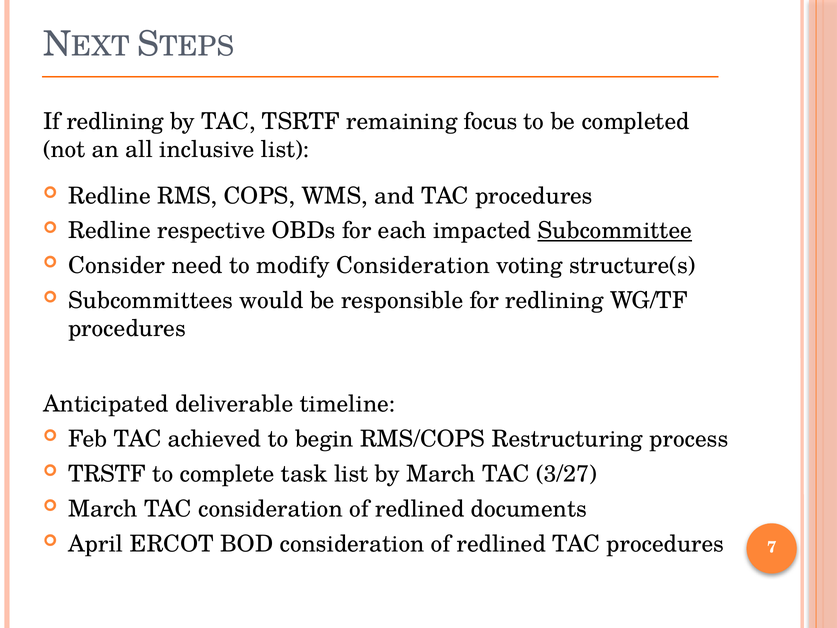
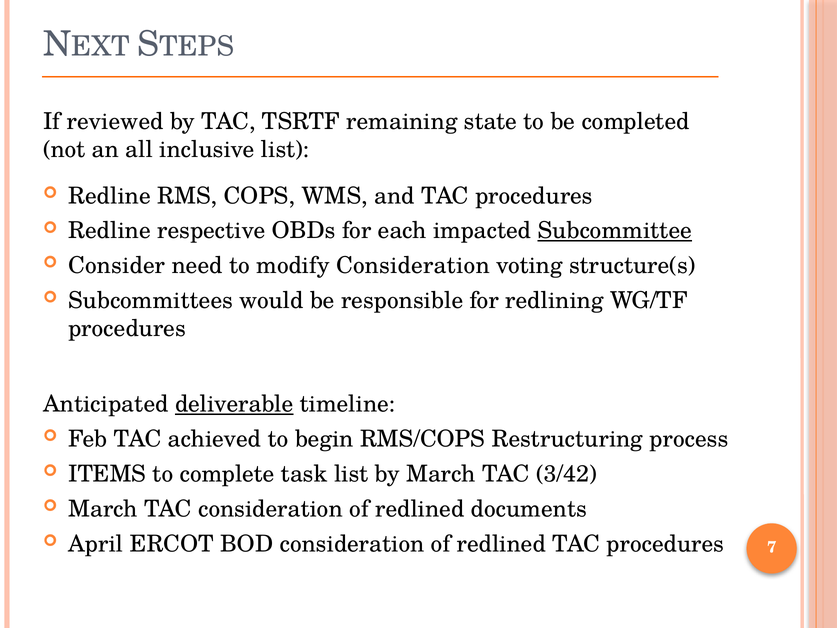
If redlining: redlining -> reviewed (115, 122)
focus: focus -> state (490, 122)
deliverable underline: none -> present (234, 404)
TRSTF: TRSTF -> ITEMS (107, 474)
3/27: 3/27 -> 3/42 (566, 474)
